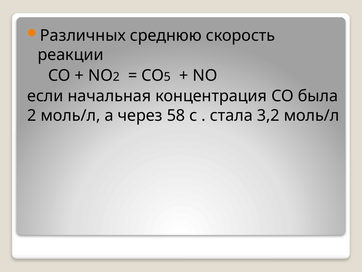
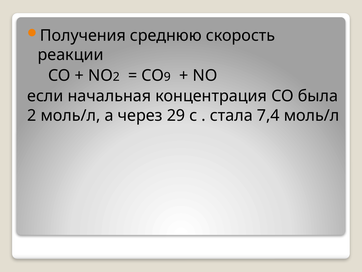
Различных: Различных -> Получения (83, 35)
5: 5 -> 9 (167, 77)
58: 58 -> 29 (176, 115)
3,2: 3,2 -> 7,4 (268, 115)
